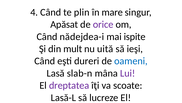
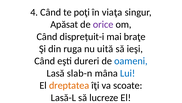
plin: plin -> poţi (82, 12)
mare: mare -> viaţa (112, 12)
nădejdea-i: nădejdea-i -> disprețuit-i (82, 36)
ispite: ispite -> braţe (135, 36)
mult: mult -> ruga (73, 49)
Lui colour: purple -> blue (128, 73)
dreptatea colour: purple -> orange (69, 85)
